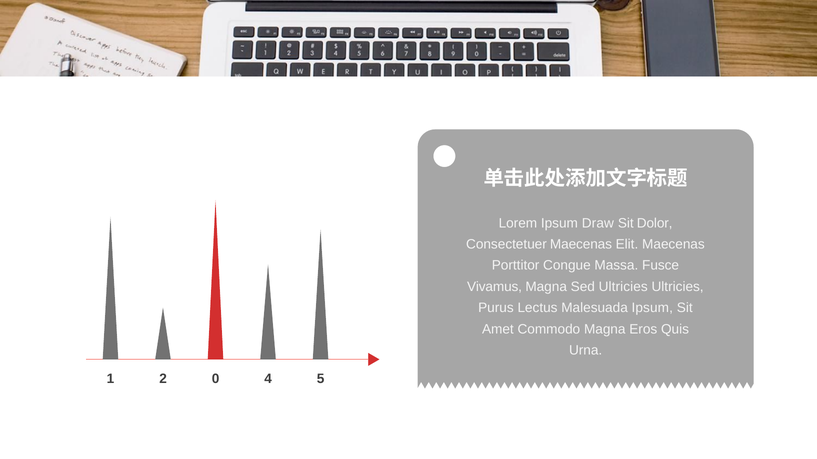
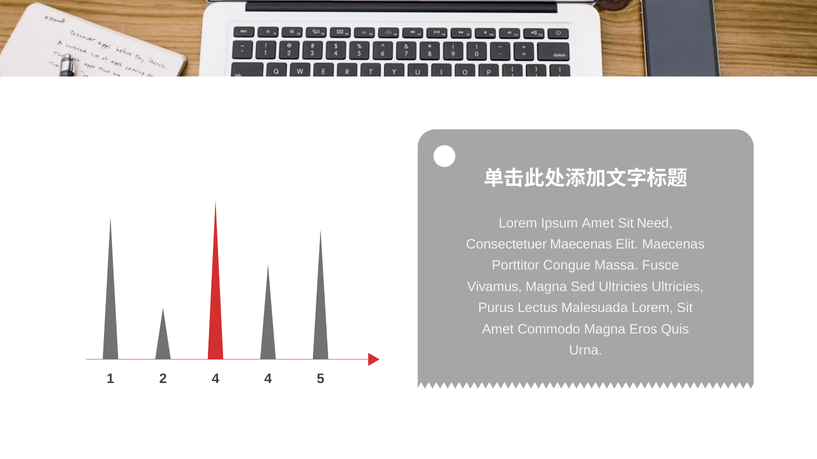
Ipsum Draw: Draw -> Amet (598, 223)
Dolor: Dolor -> Need (655, 223)
Malesuada Ipsum: Ipsum -> Lorem (652, 308)
2 0: 0 -> 4 (216, 379)
